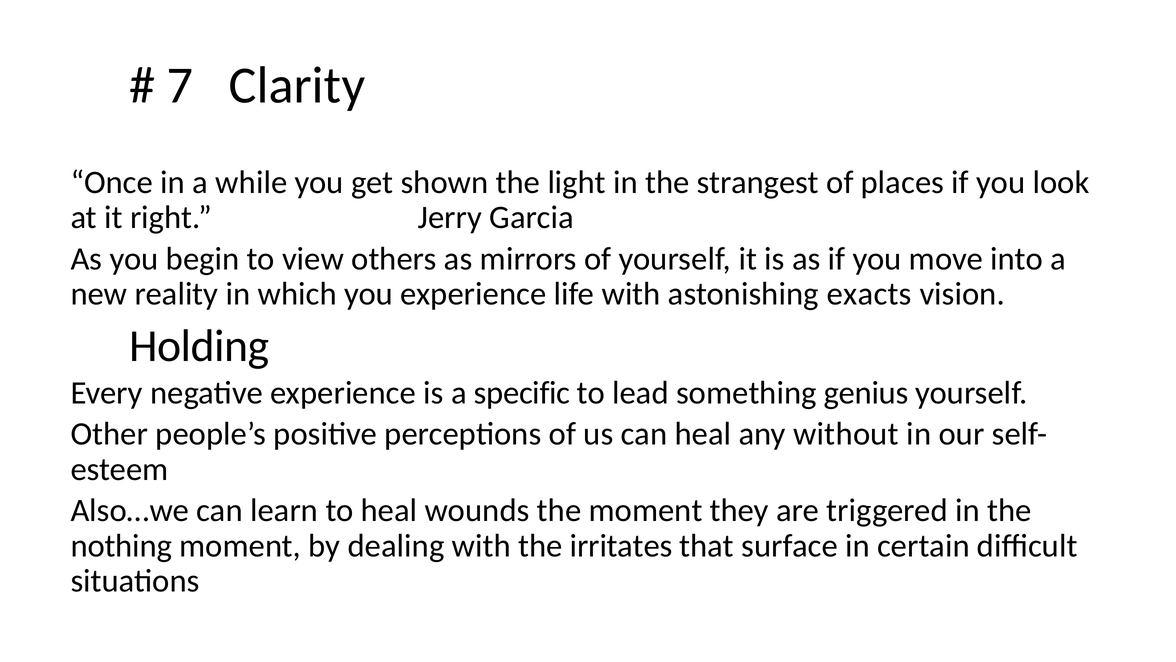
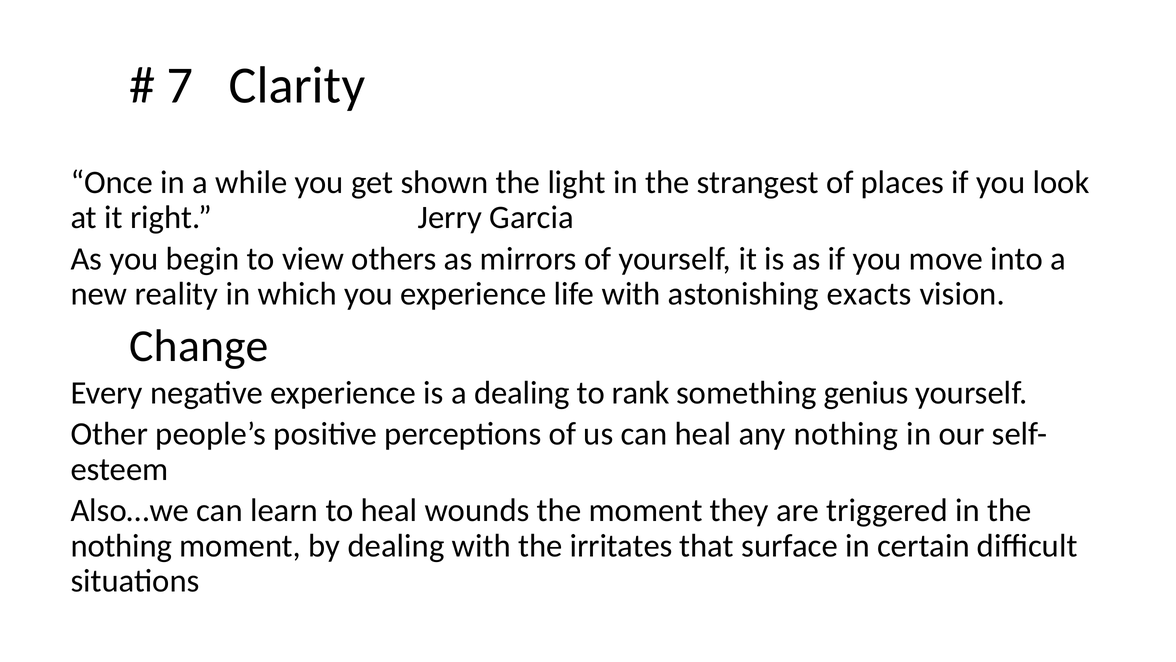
Holding: Holding -> Change (199, 346)
a specific: specific -> dealing (522, 393)
lead: lead -> rank (641, 393)
any without: without -> nothing (846, 434)
